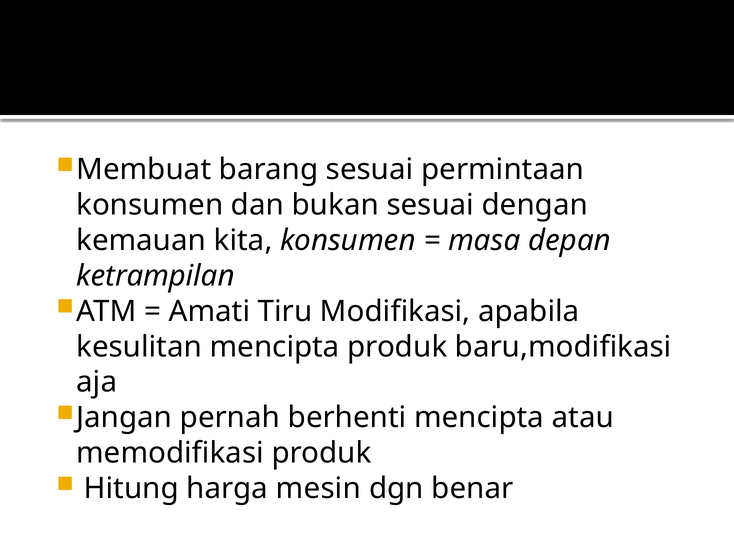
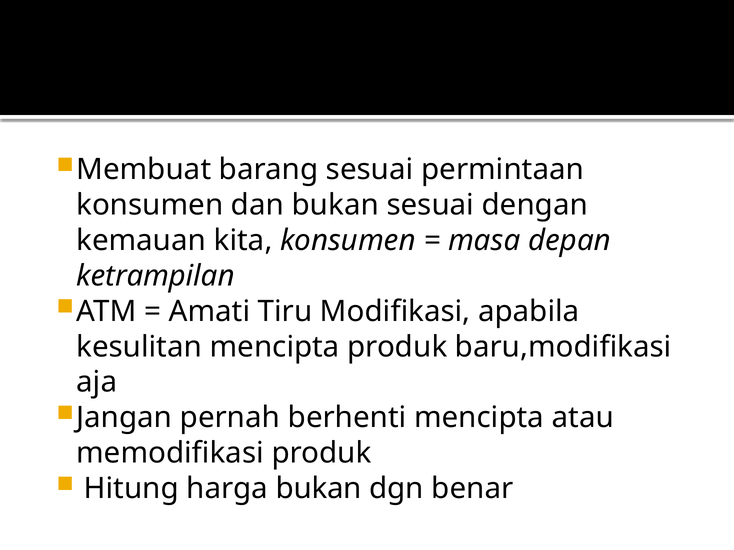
harga mesin: mesin -> bukan (319, 489)
